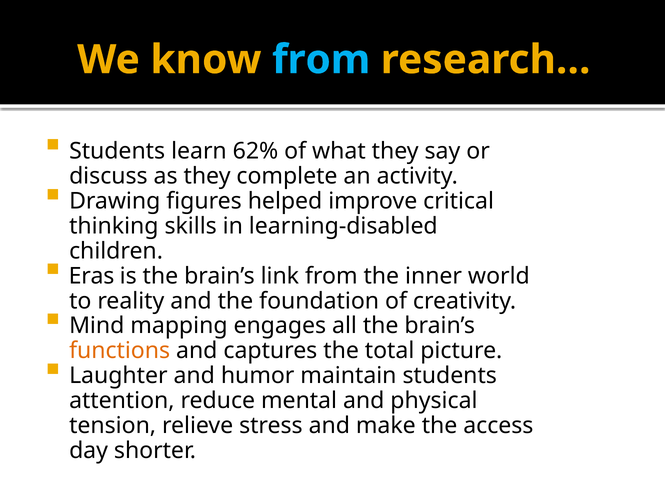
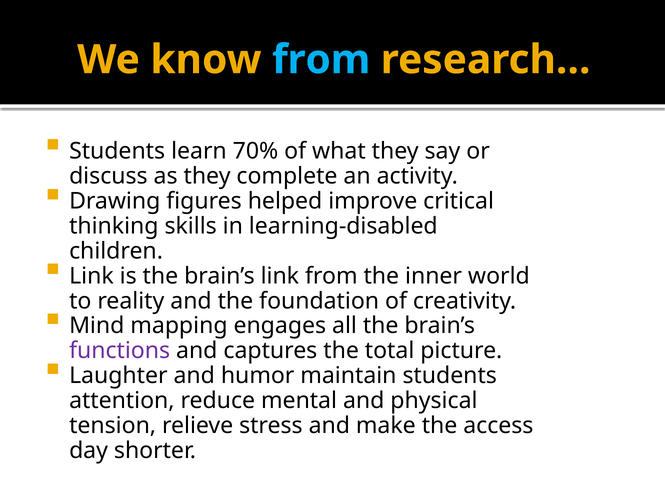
62%: 62% -> 70% (255, 151)
Eras: Eras -> Link (91, 276)
functions colour: orange -> purple (120, 351)
